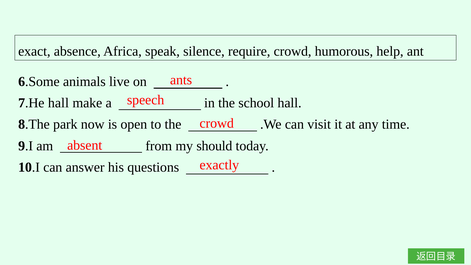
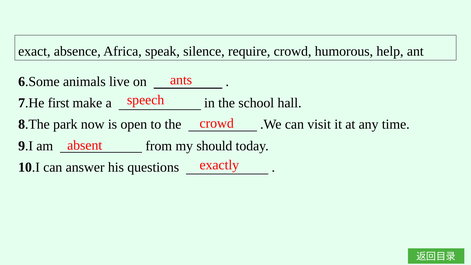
7.He hall: hall -> first (59, 103)
